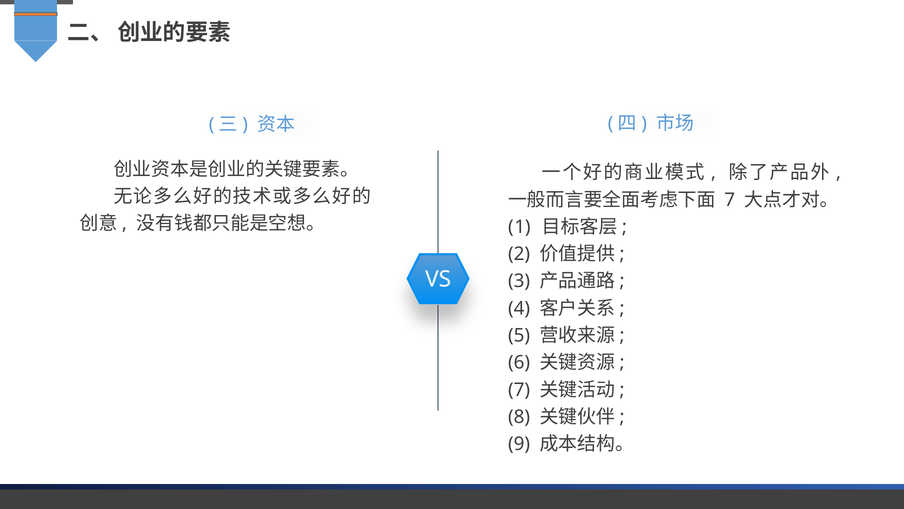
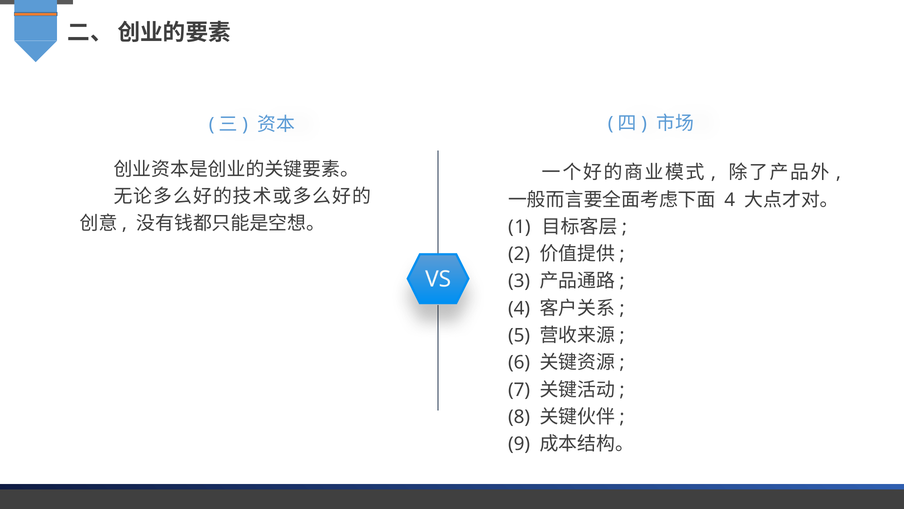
7: 7 -> 4 (730, 200)
